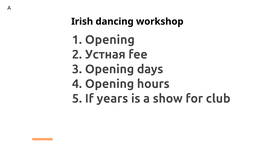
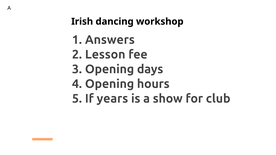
Opening: Opening -> Answers (110, 40)
Устная: Устная -> Lesson (105, 55)
